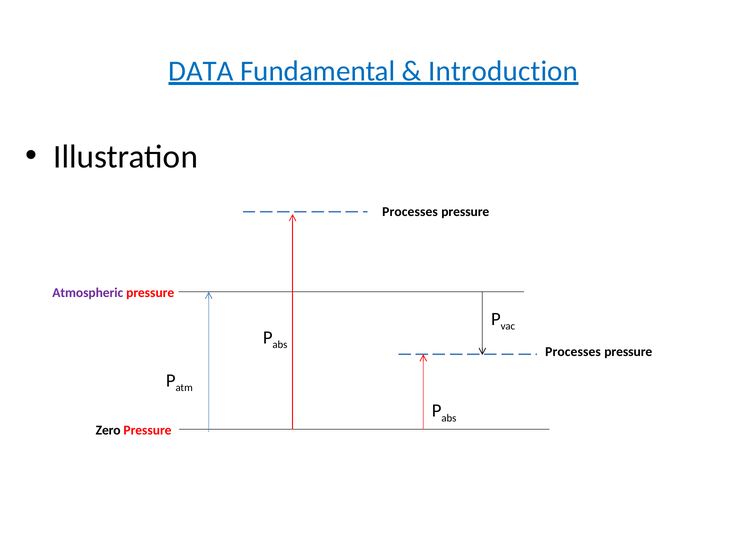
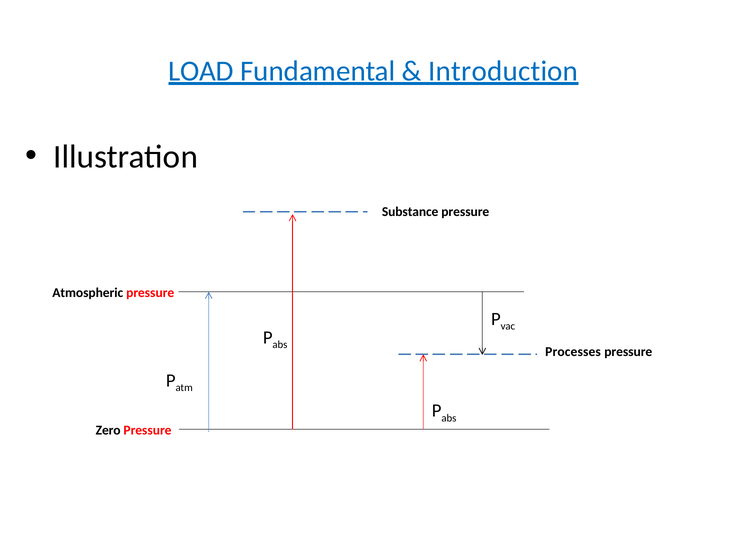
DATA: DATA -> LOAD (201, 71)
Processes: Processes -> Substance (410, 212)
Atmospheric colour: purple -> black (88, 293)
